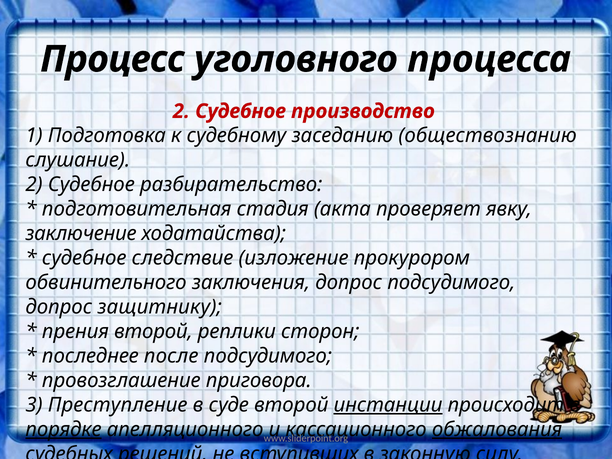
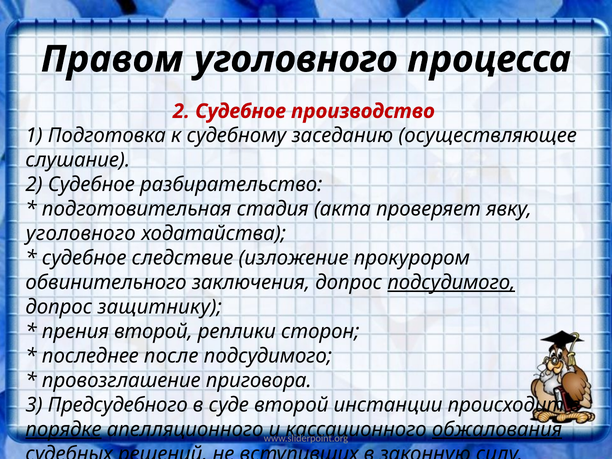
Процесс: Процесс -> Правом (112, 59)
обществознанию: обществознанию -> осуществляющее (488, 136)
заключение: заключение -> уголовного (81, 234)
подсудимого underline: none -> present (451, 283)
Преступление: Преступление -> Предсудебного (118, 405)
инстанции underline: present -> none (388, 405)
